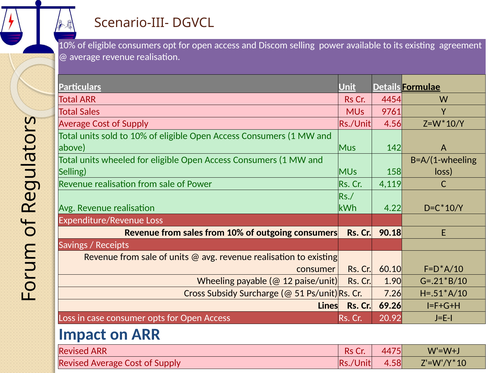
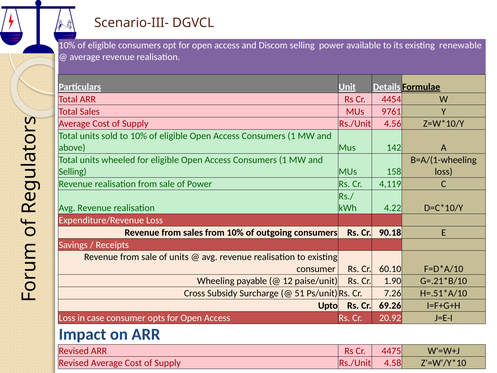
agreement: agreement -> renewable (460, 45)
Lines: Lines -> Upto (328, 305)
